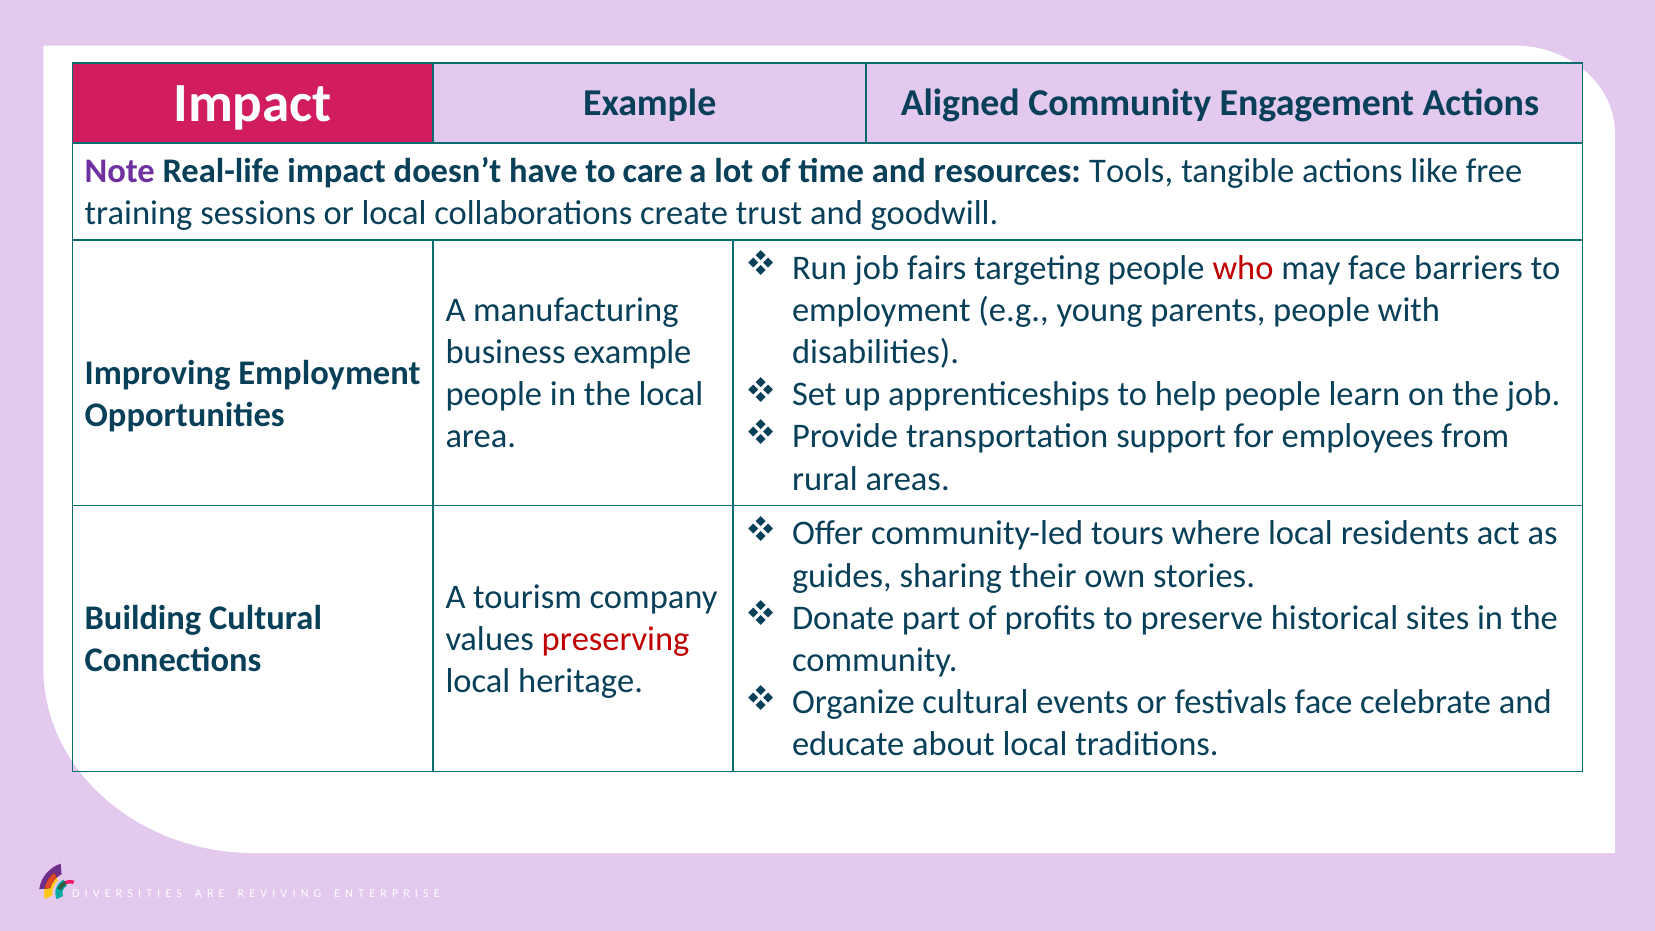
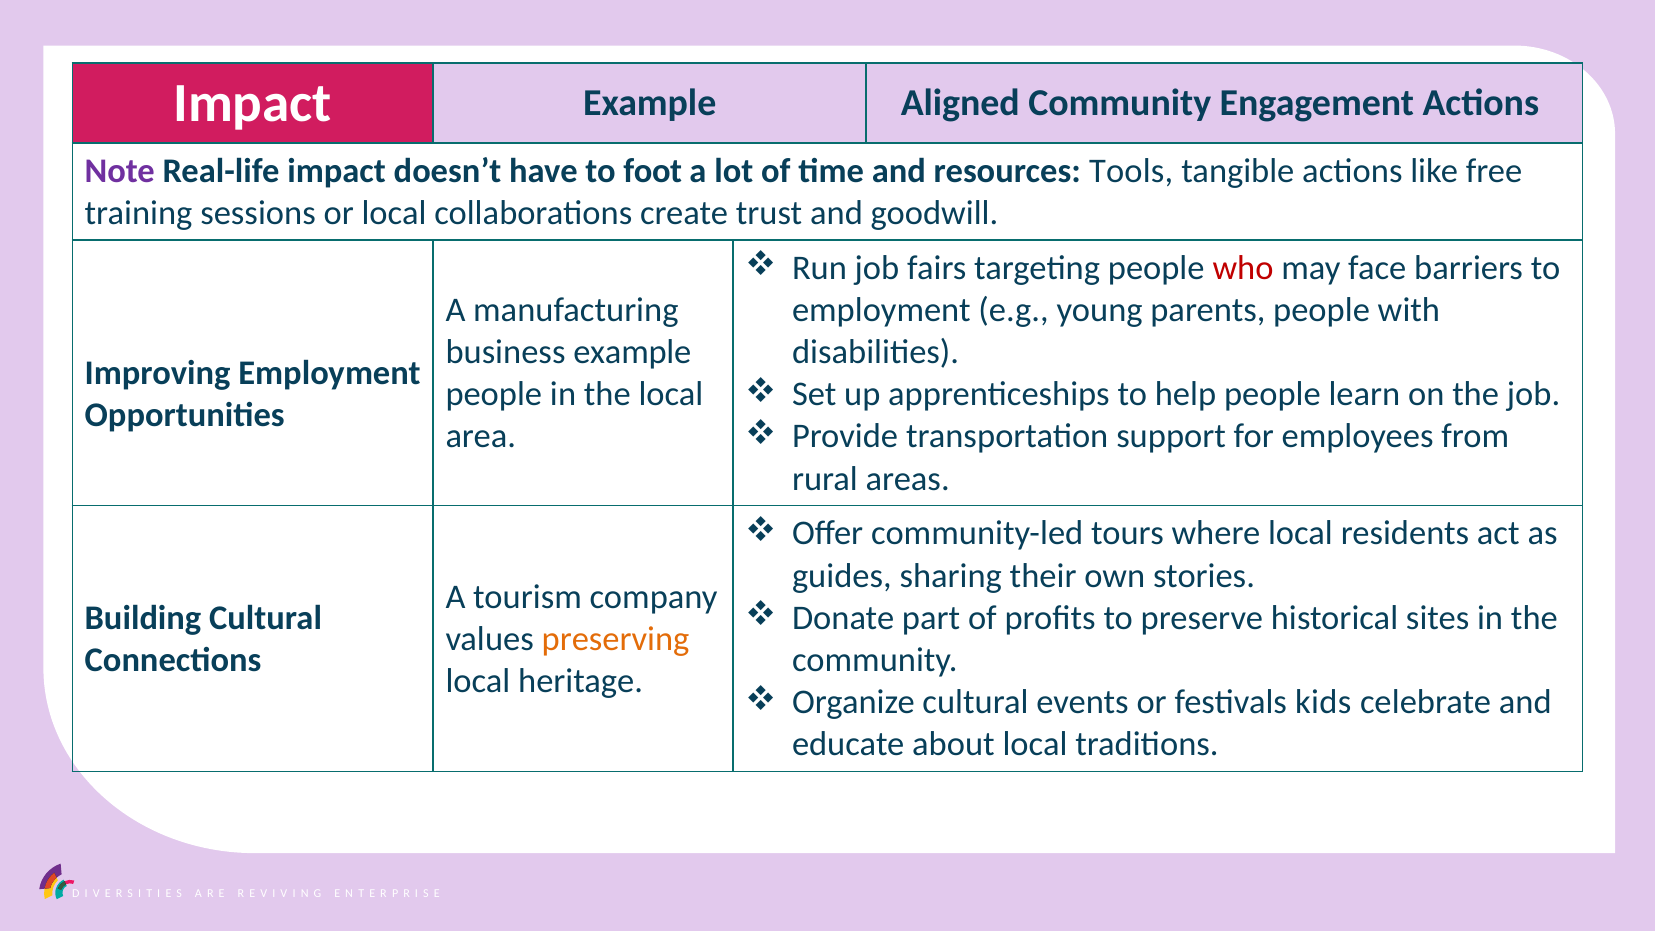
care: care -> foot (653, 171)
preserving colour: red -> orange (616, 639)
festivals face: face -> kids (1323, 702)
